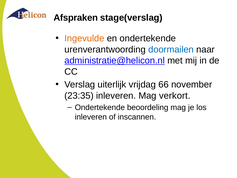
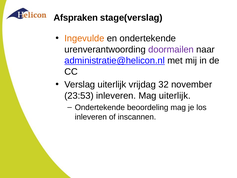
doormailen colour: blue -> purple (171, 49)
66: 66 -> 32 (164, 84)
23:35: 23:35 -> 23:53 (79, 96)
Mag verkort: verkort -> uiterlijk (175, 96)
